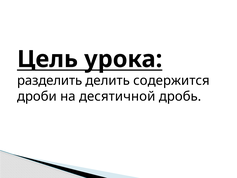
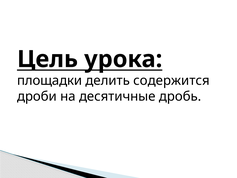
разделить: разделить -> площадки (50, 81)
десятичной: десятичной -> десятичные (117, 96)
